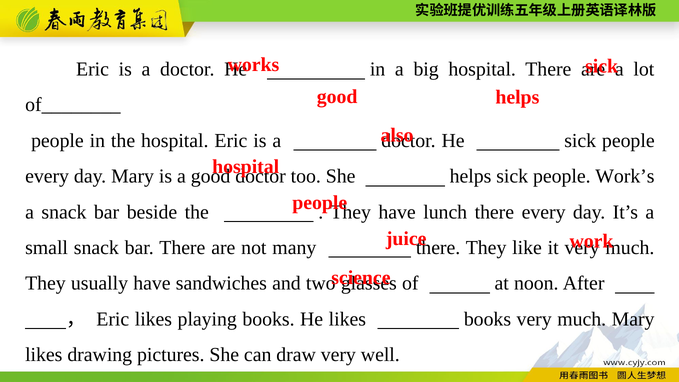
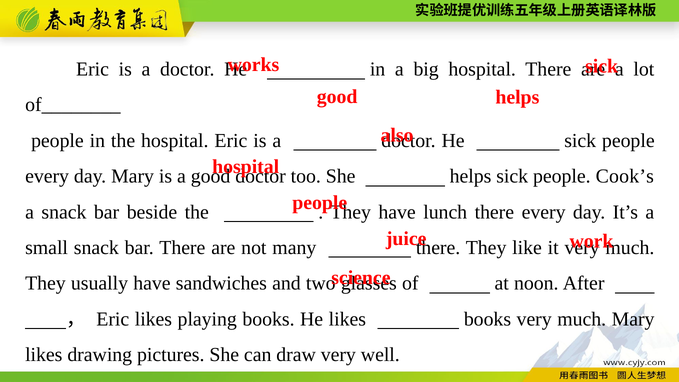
Work’s: Work’s -> Cook’s (625, 176)
